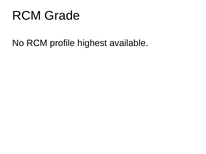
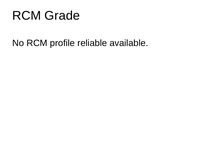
highest: highest -> reliable (92, 43)
